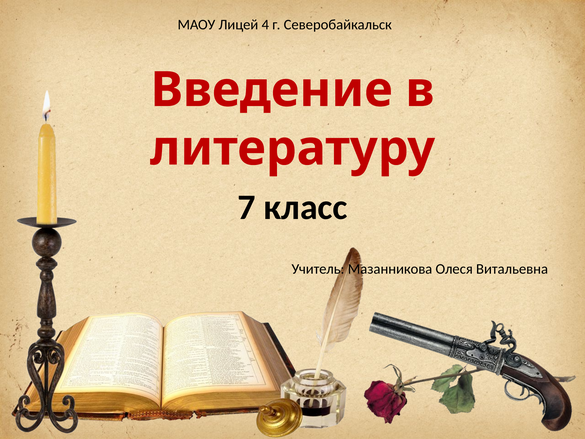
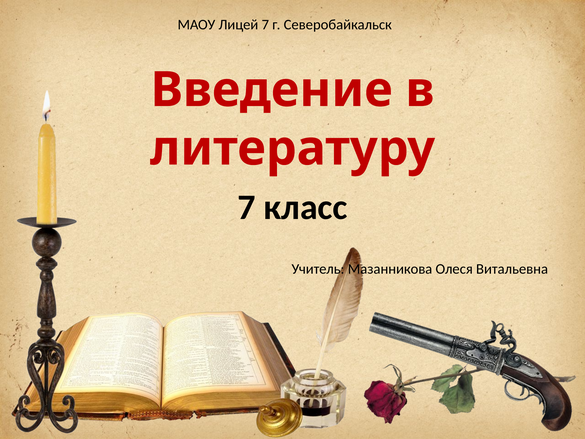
Лицей 4: 4 -> 7 (265, 25)
